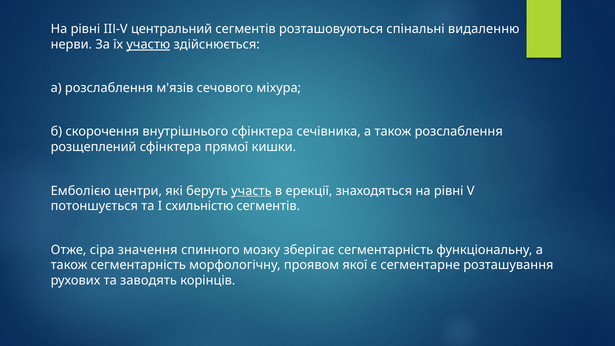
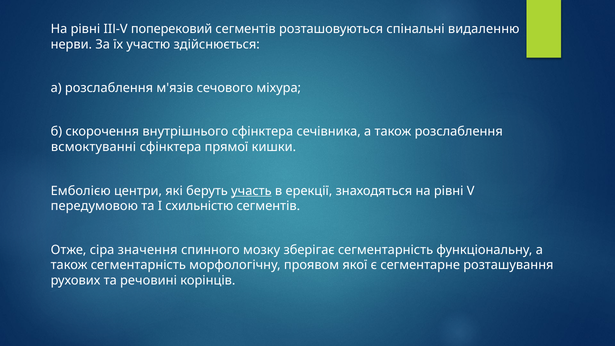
центральний: центральний -> поперековий (172, 29)
участю underline: present -> none (148, 44)
розщеплений: розщеплений -> всмоктуванні (94, 147)
потоншується: потоншується -> передумовою (94, 206)
заводять: заводять -> речовині (149, 281)
